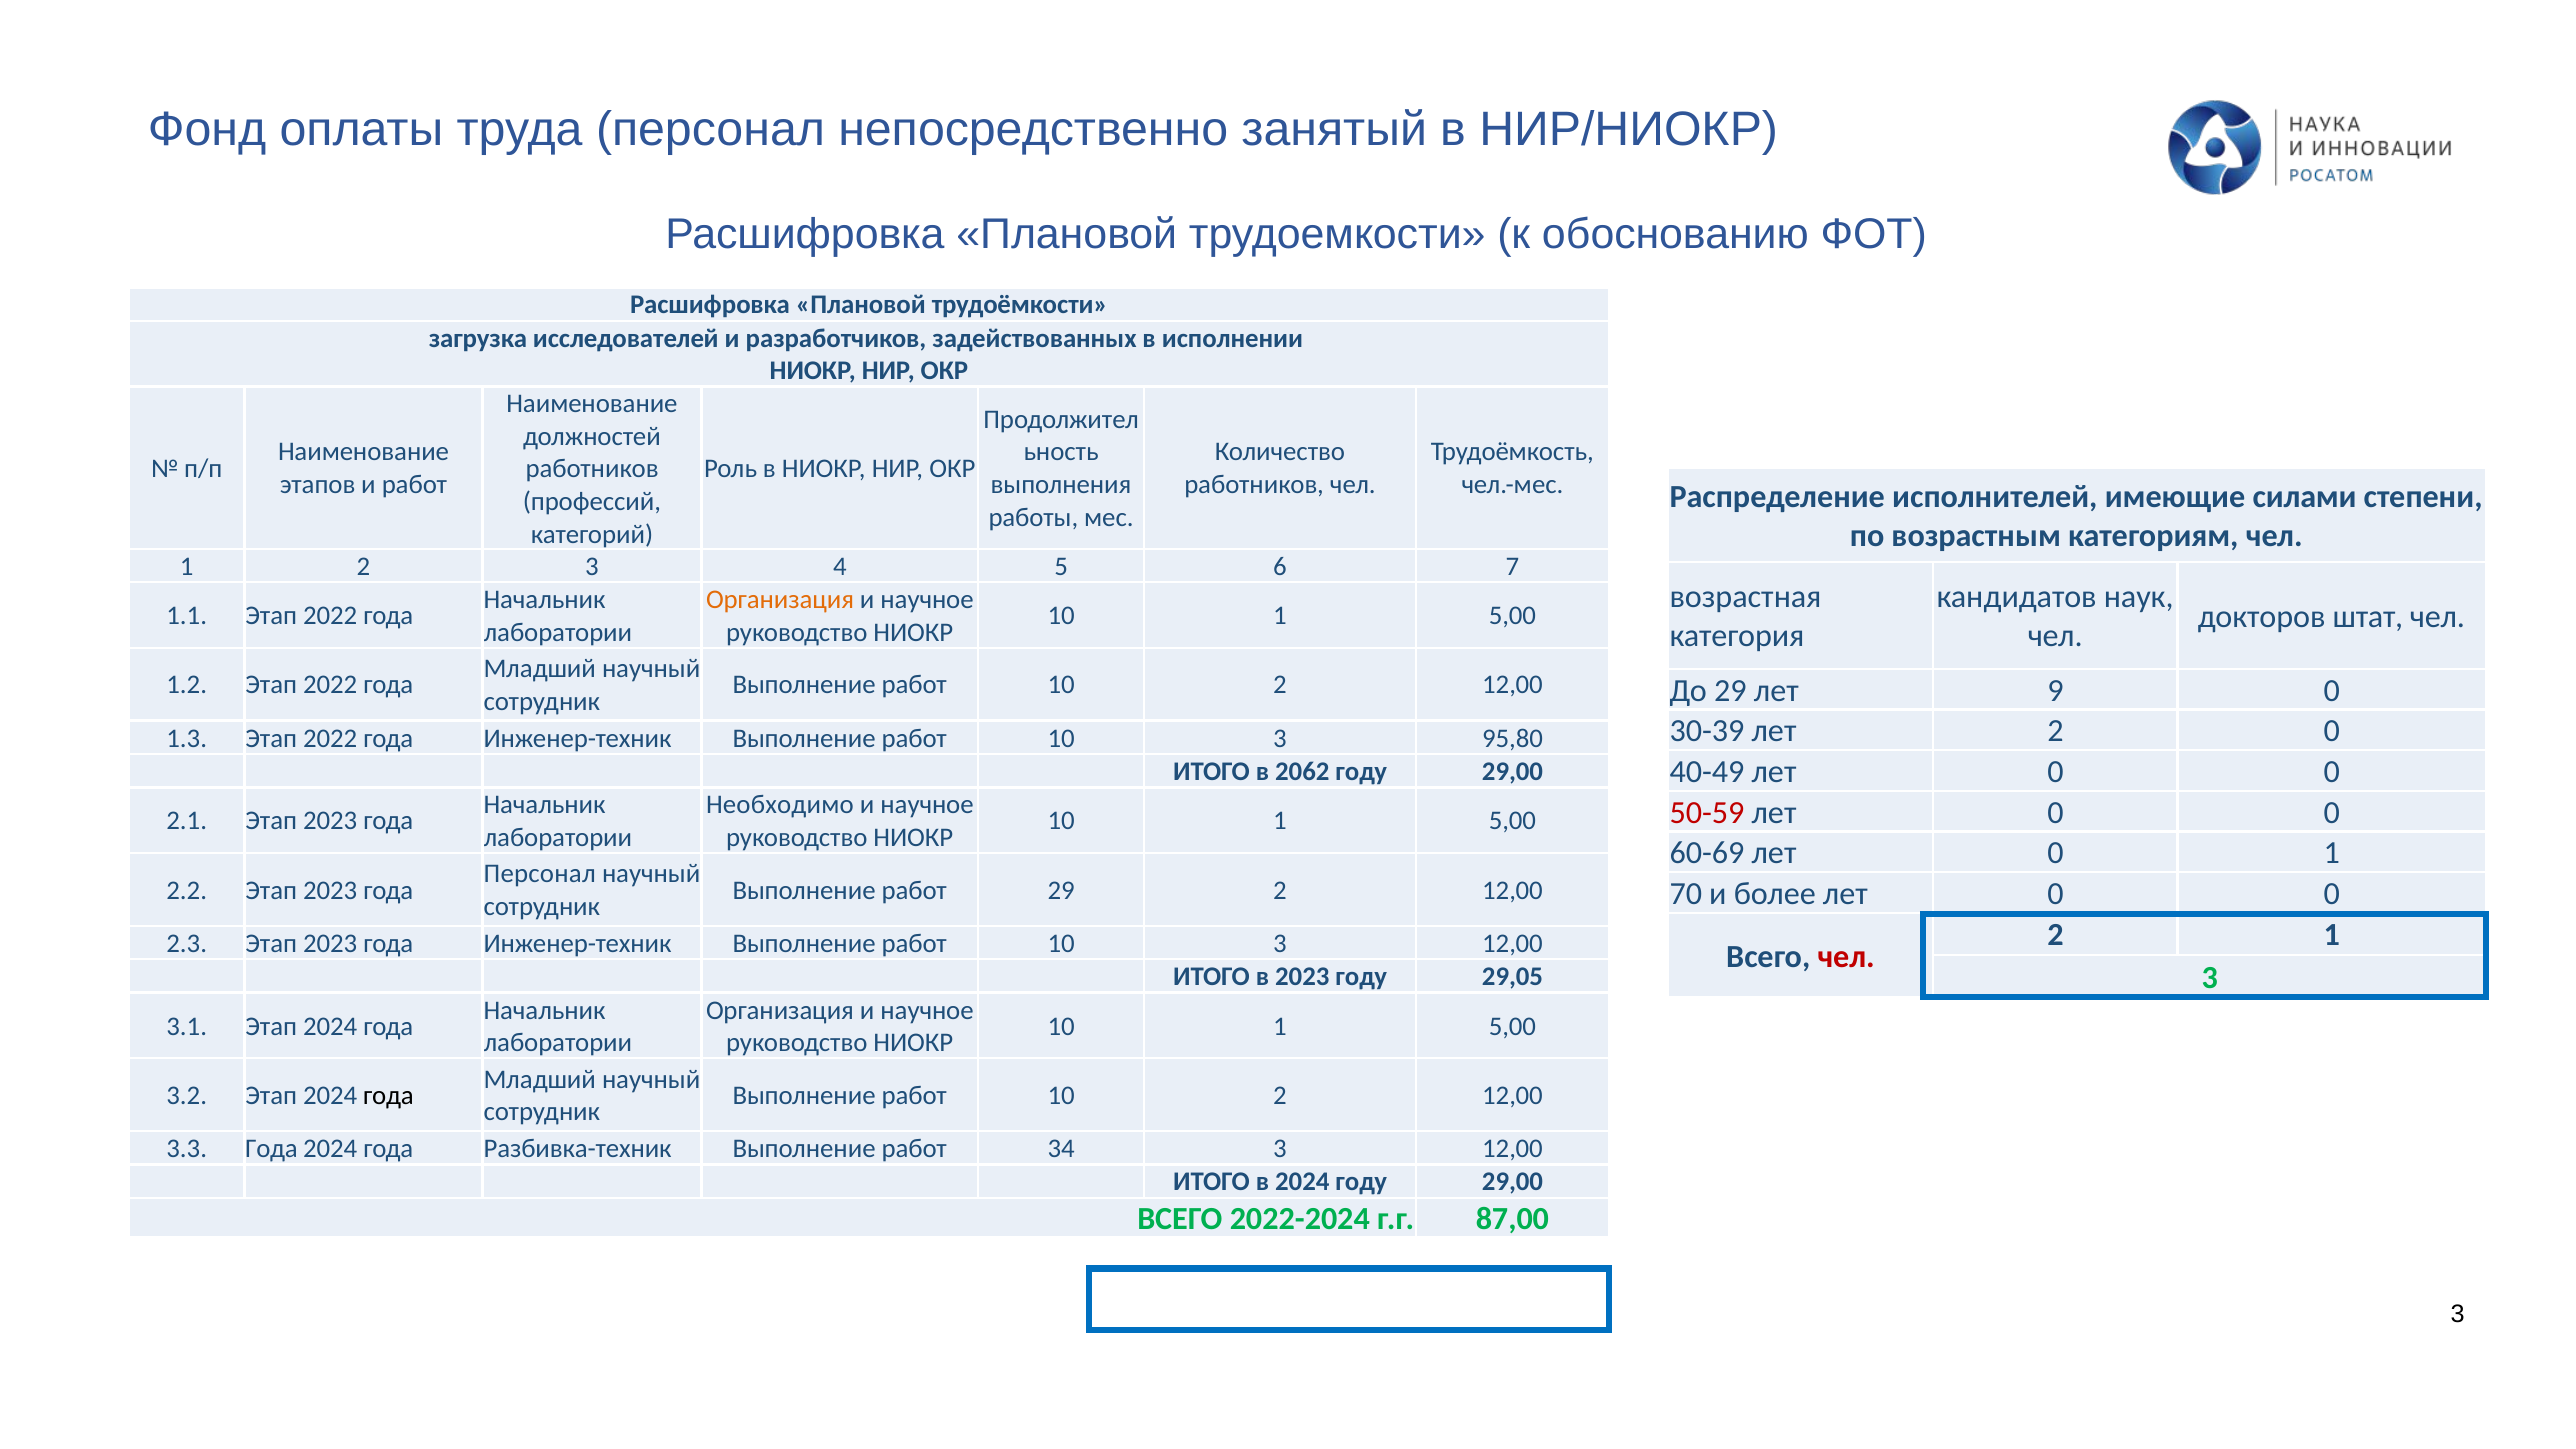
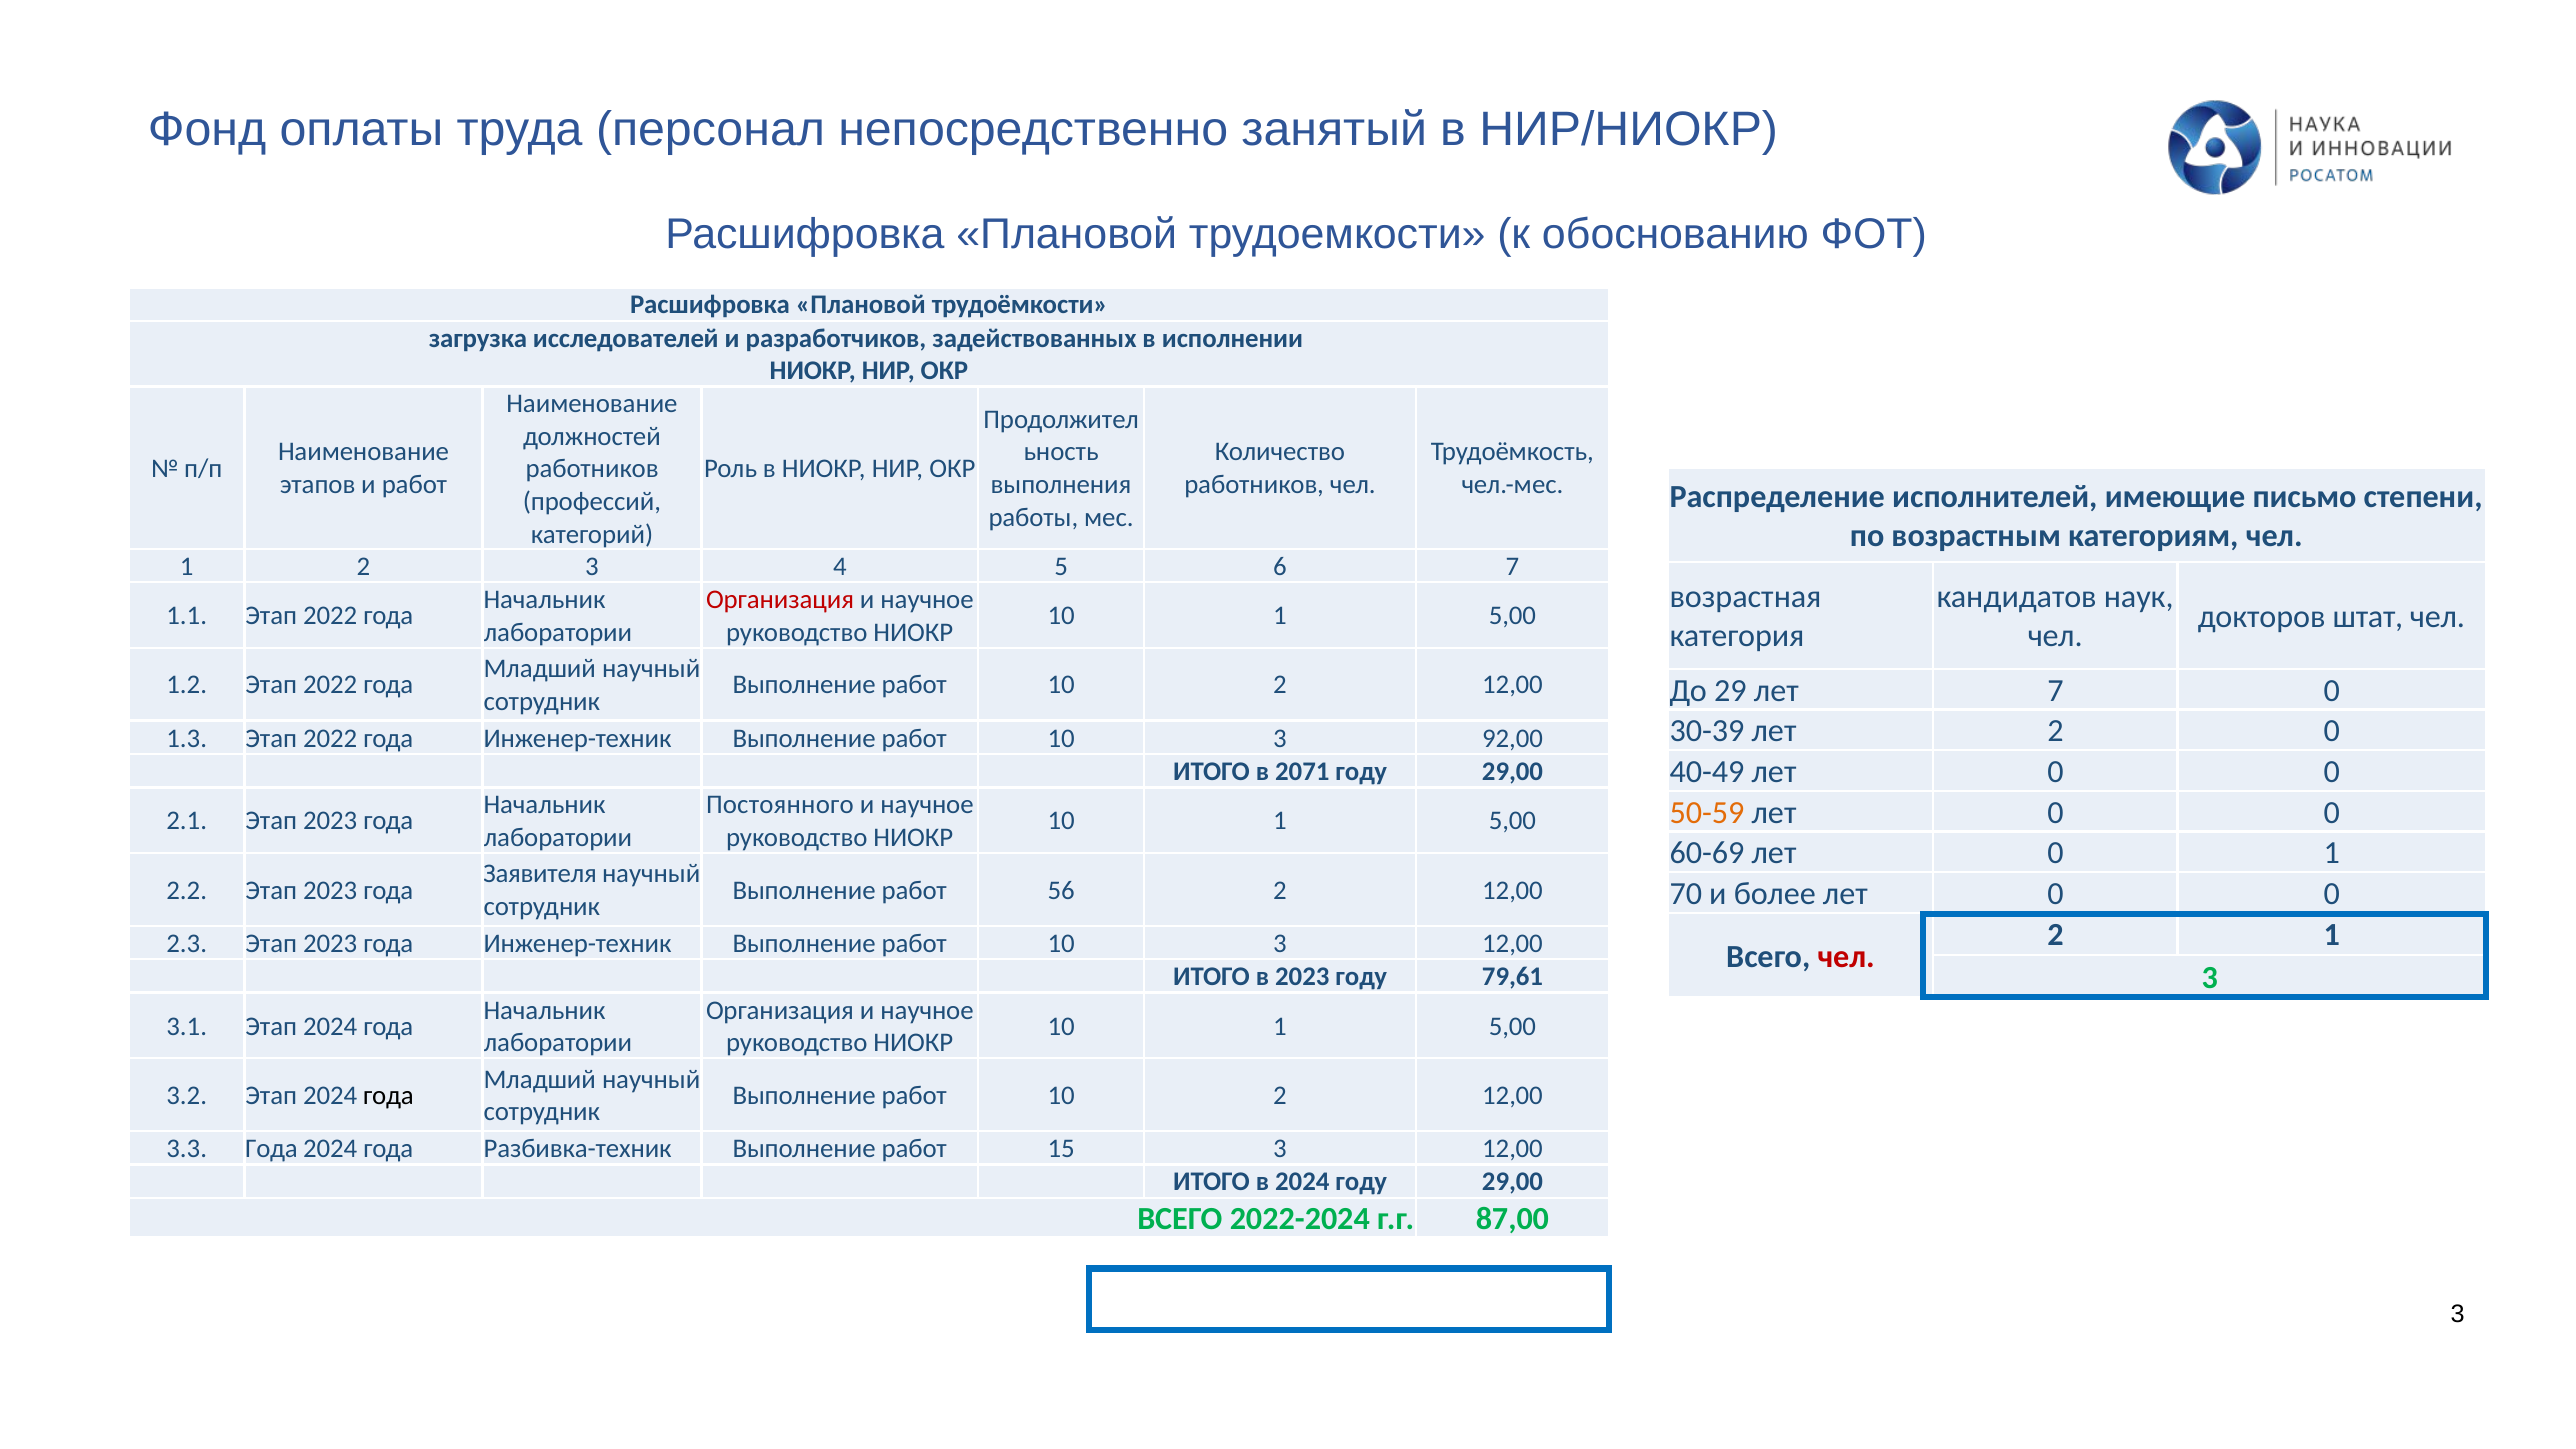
силами: силами -> письмо (2305, 496)
Организация colour: orange -> red (780, 600)
лет 9: 9 -> 7 (2055, 691)
95,80: 95,80 -> 92,00 (1513, 738)
2062: 2062 -> 2071 (1302, 772)
Необходимо: Необходимо -> Постоянного (780, 805)
50-59 colour: red -> orange (1707, 813)
Персонал: Персонал -> Заявителя (540, 874)
работ 29: 29 -> 56 (1061, 890)
29,05: 29,05 -> 79,61 (1512, 977)
34: 34 -> 15 (1061, 1149)
